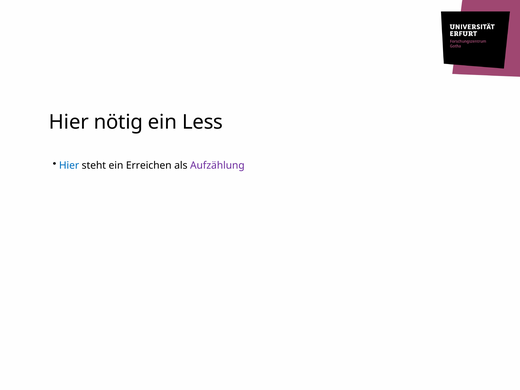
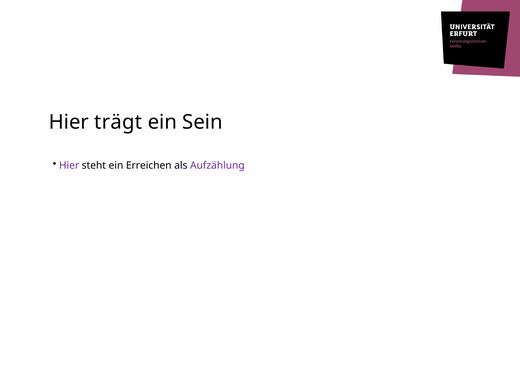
nötig: nötig -> trägt (118, 122)
Less: Less -> Sein (202, 122)
Hier colour: blue -> purple (69, 165)
